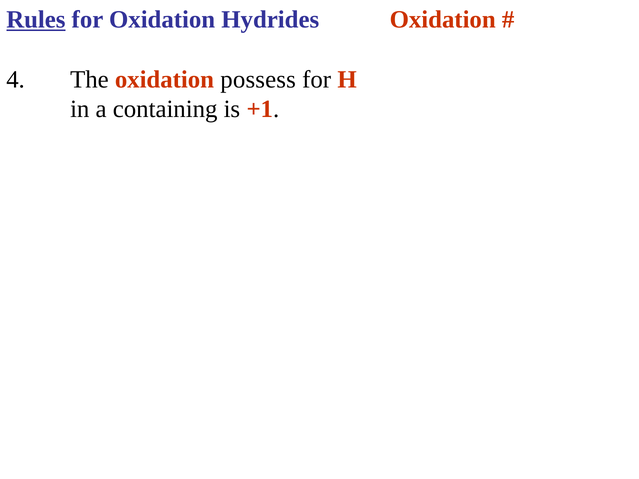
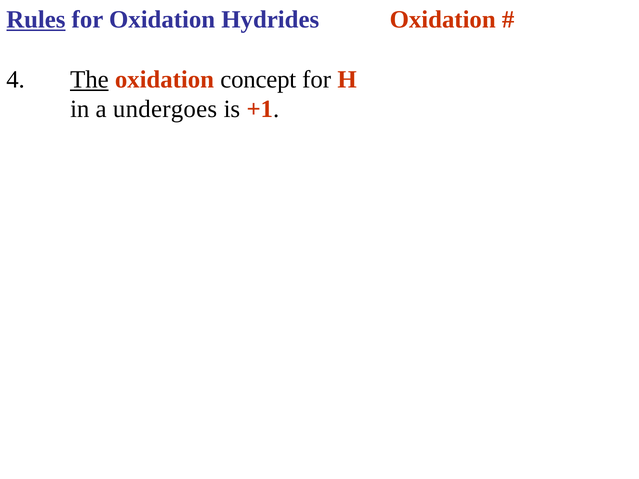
The underline: none -> present (89, 79)
possess: possess -> concept (258, 79)
containing: containing -> undergoes (165, 109)
